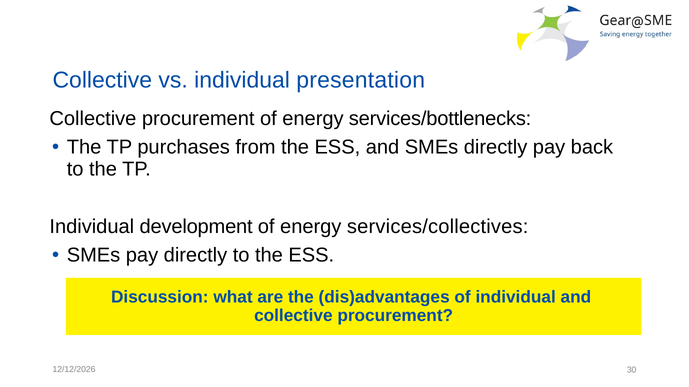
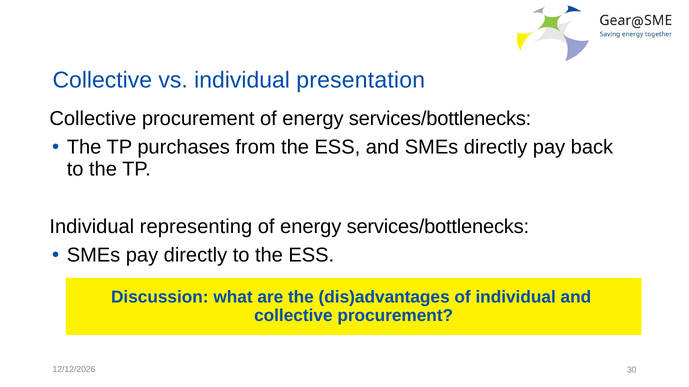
development: development -> representing (196, 227)
services/collectives: services/collectives -> services/bottlenecks (438, 227)
